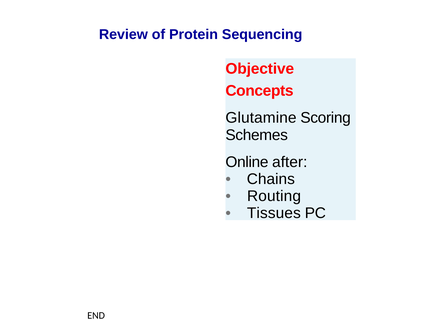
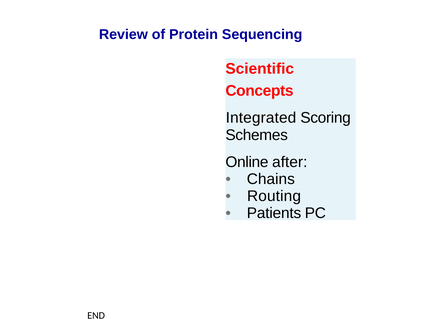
Objective: Objective -> Scientific (260, 69)
Glutamine: Glutamine -> Integrated (261, 118)
Tissues: Tissues -> Patients (274, 213)
